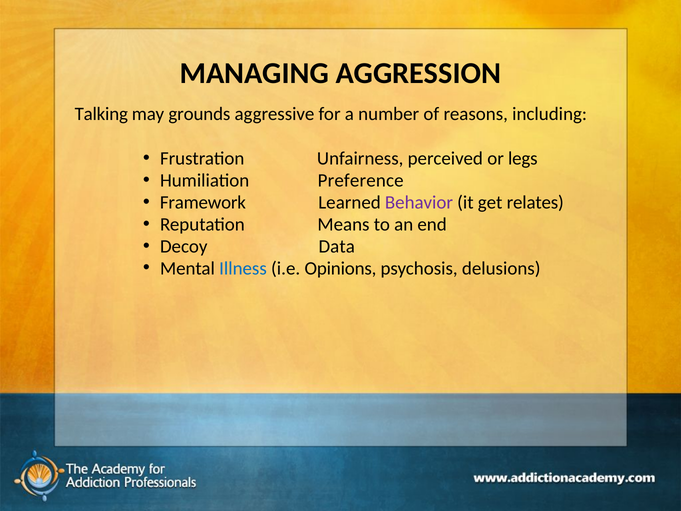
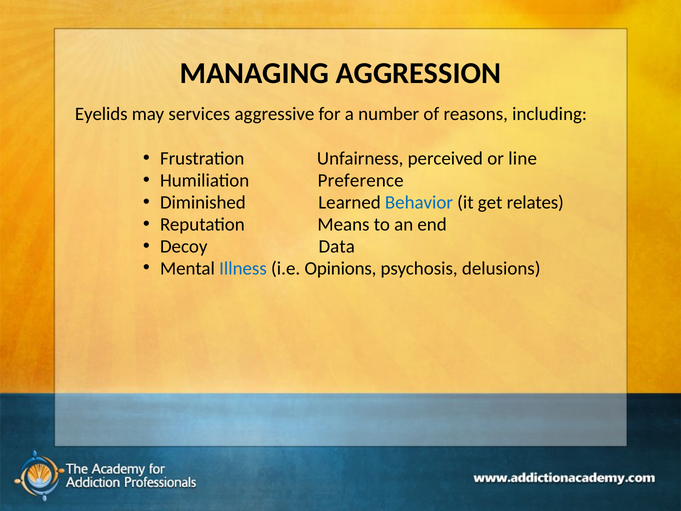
Talking: Talking -> Eyelids (101, 114)
grounds: grounds -> services (199, 114)
legs: legs -> line (523, 159)
Framework: Framework -> Diminished (203, 202)
Behavior colour: purple -> blue (419, 202)
